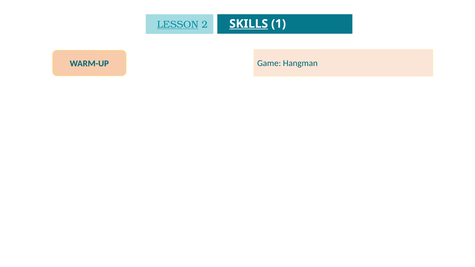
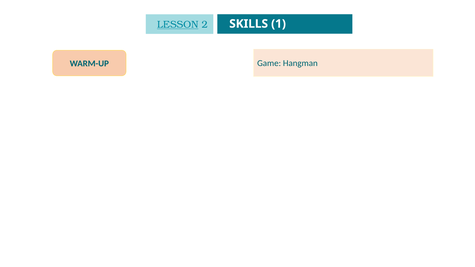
SKILLS underline: present -> none (249, 24)
